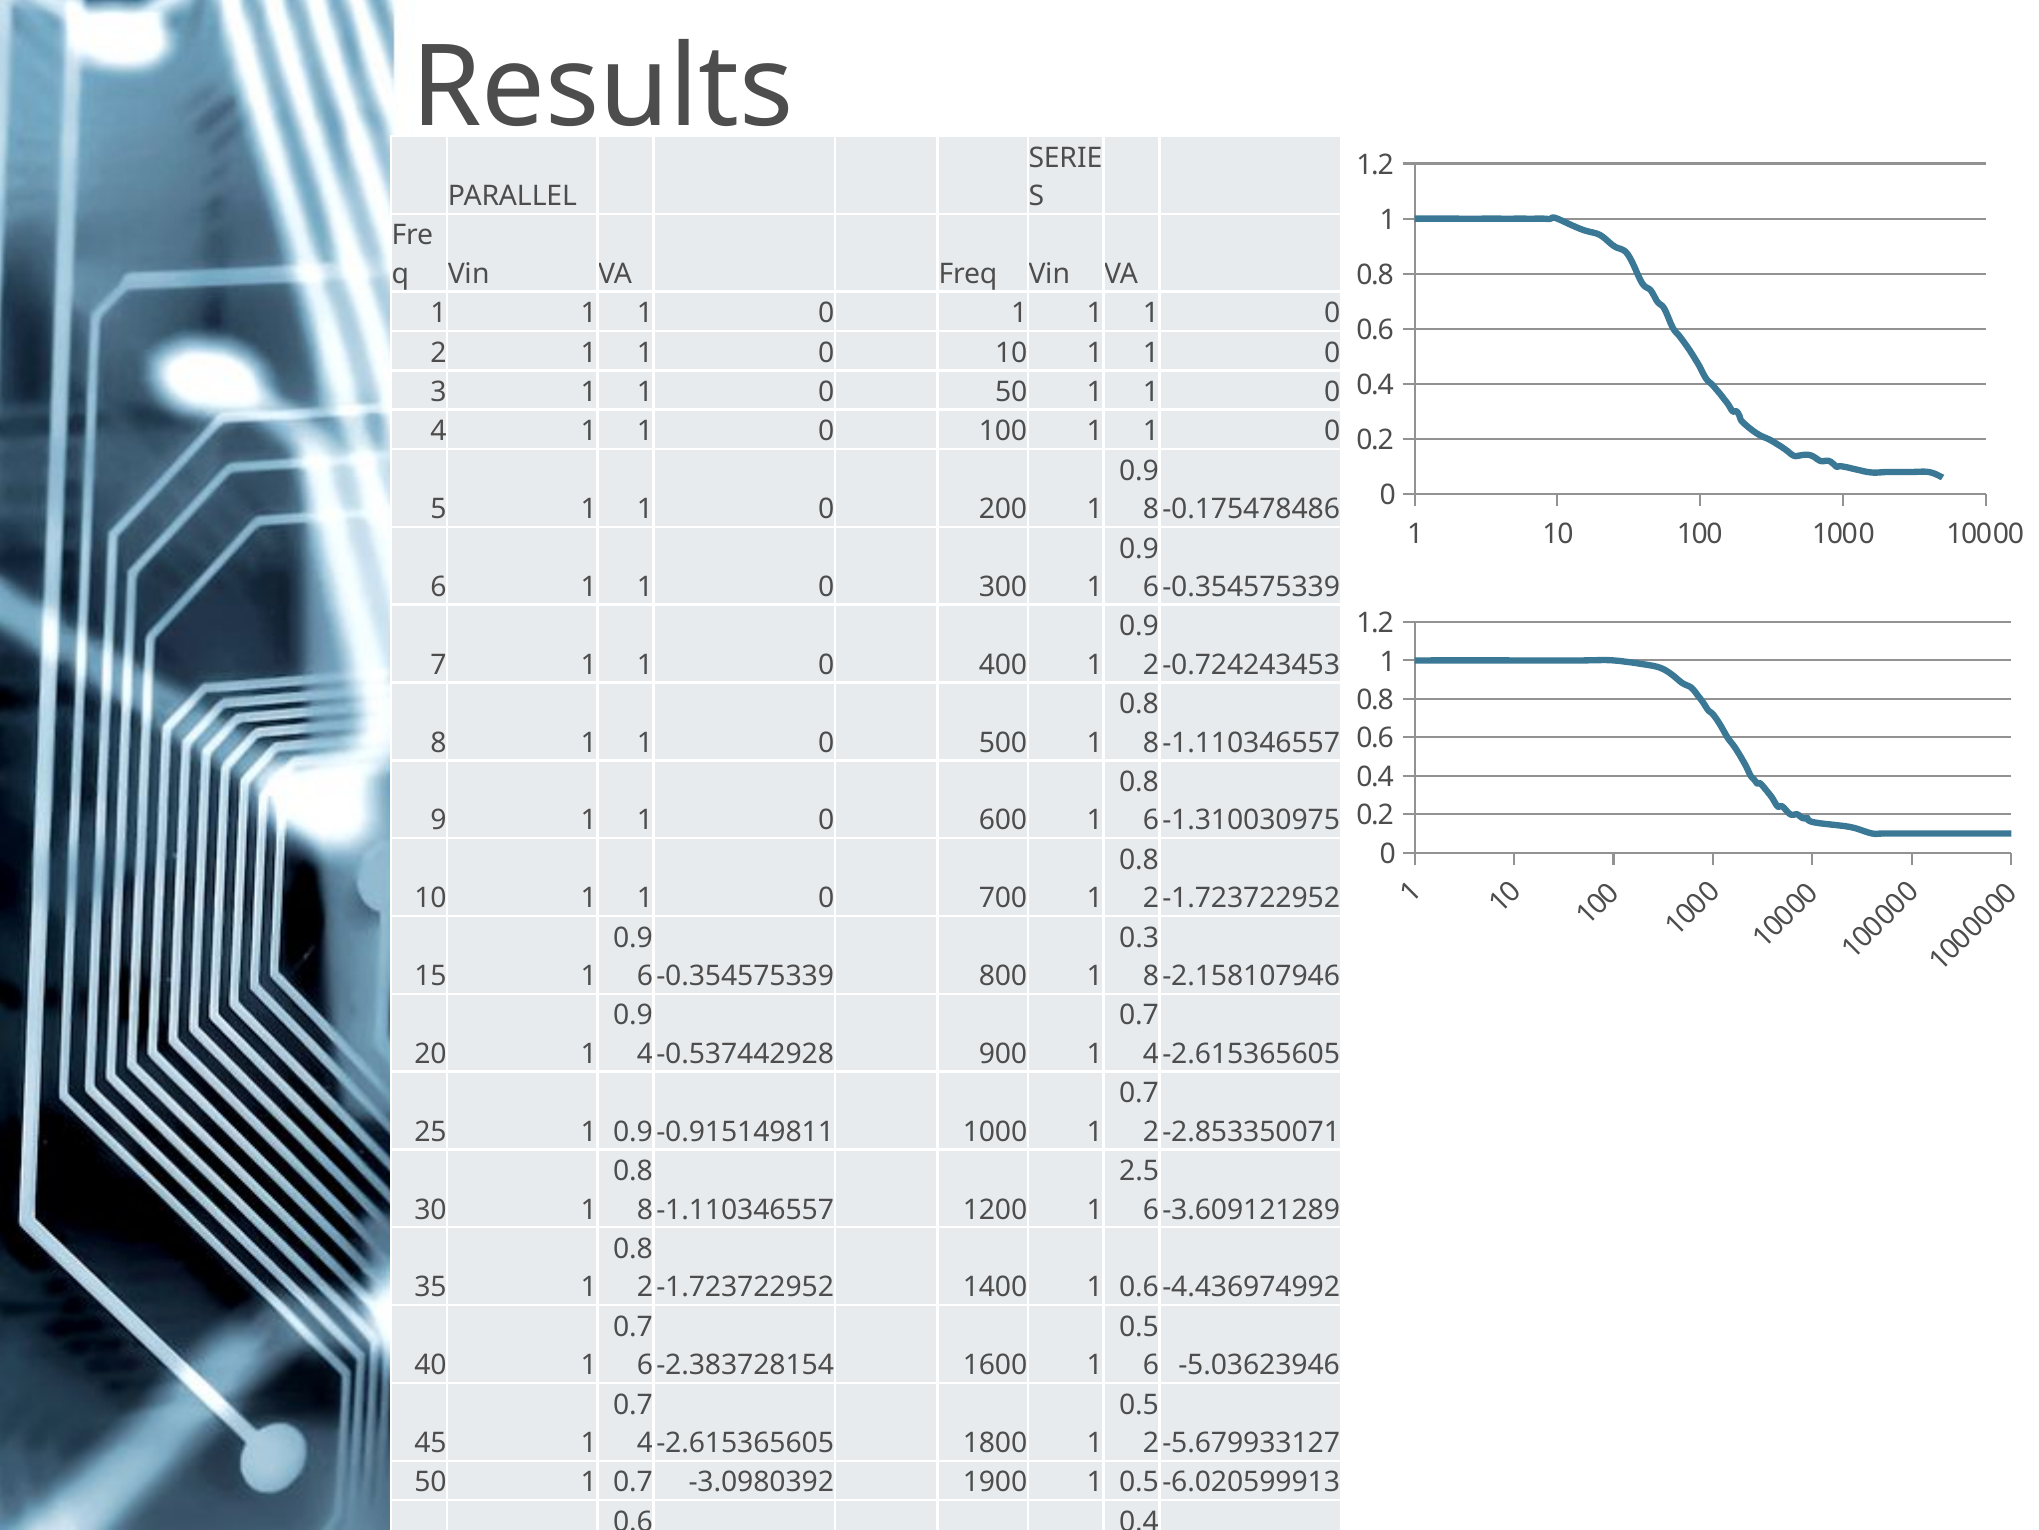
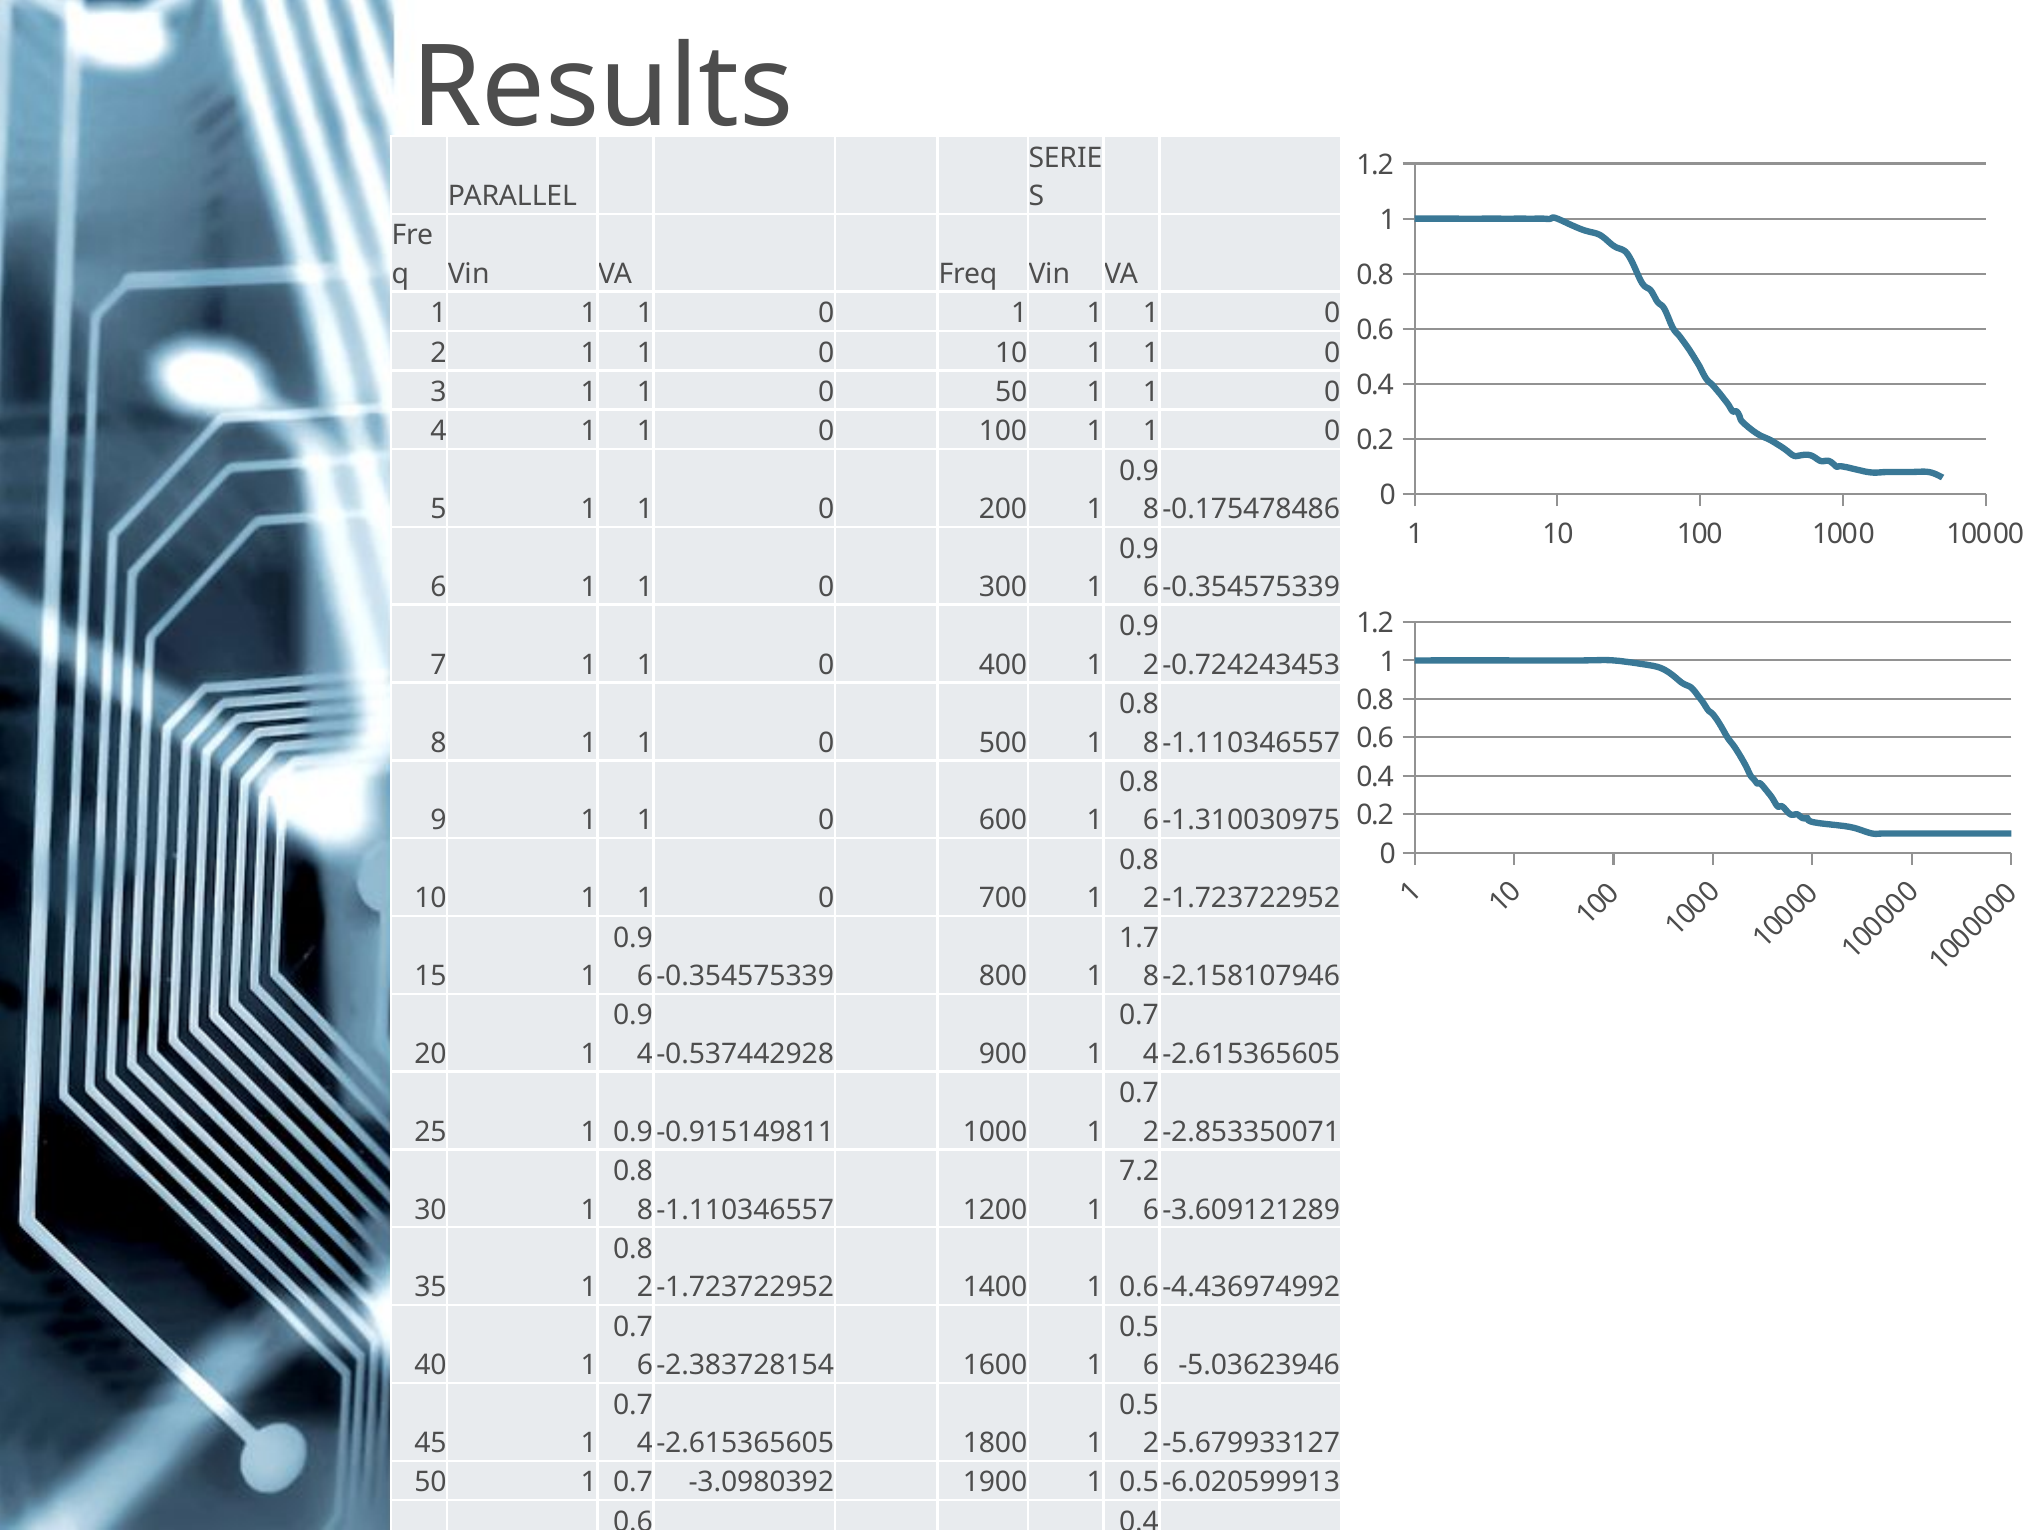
0.3: 0.3 -> 1.7 (1139, 937)
2.5: 2.5 -> 7.2 (1139, 1171)
